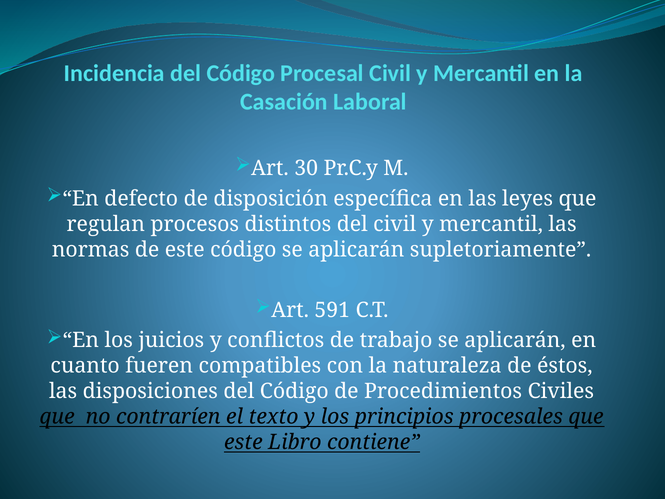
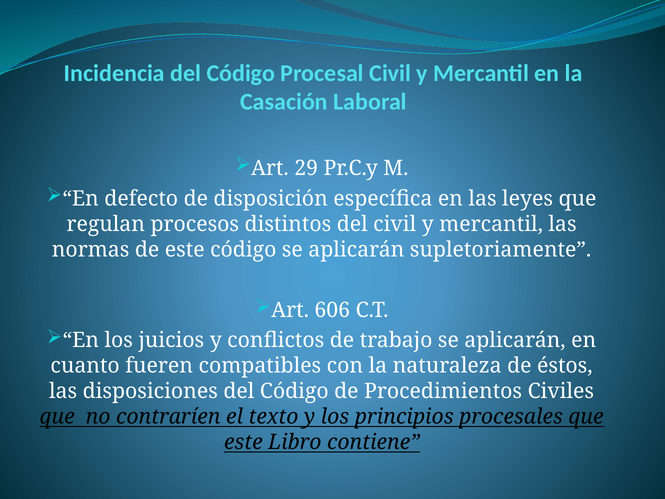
30: 30 -> 29 (306, 168)
591: 591 -> 606 (332, 310)
